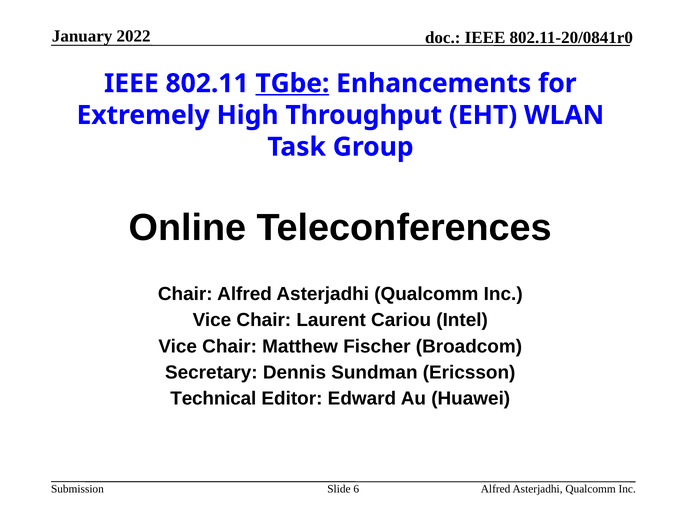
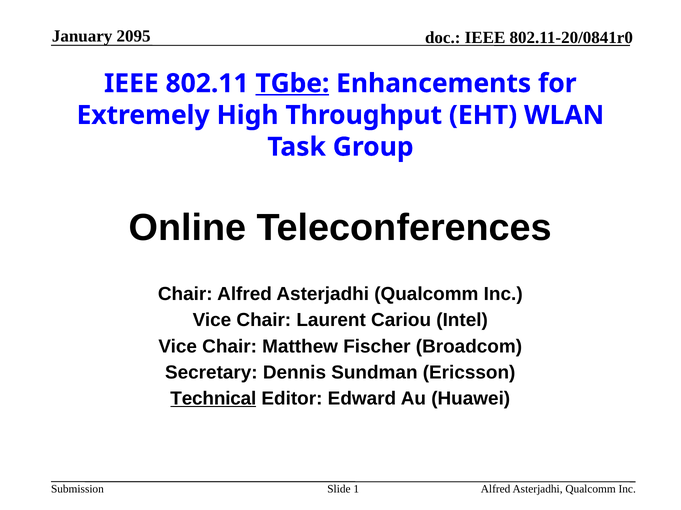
2022: 2022 -> 2095 (134, 36)
Technical underline: none -> present (213, 399)
6: 6 -> 1 (356, 490)
